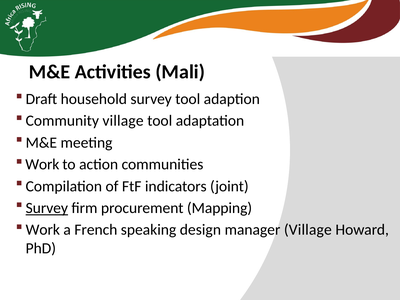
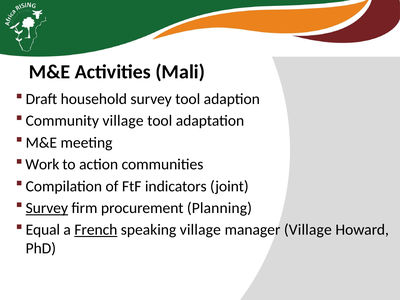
Mapping: Mapping -> Planning (219, 208)
Work: Work -> Equal (43, 230)
French underline: none -> present (96, 230)
speaking design: design -> village (200, 230)
